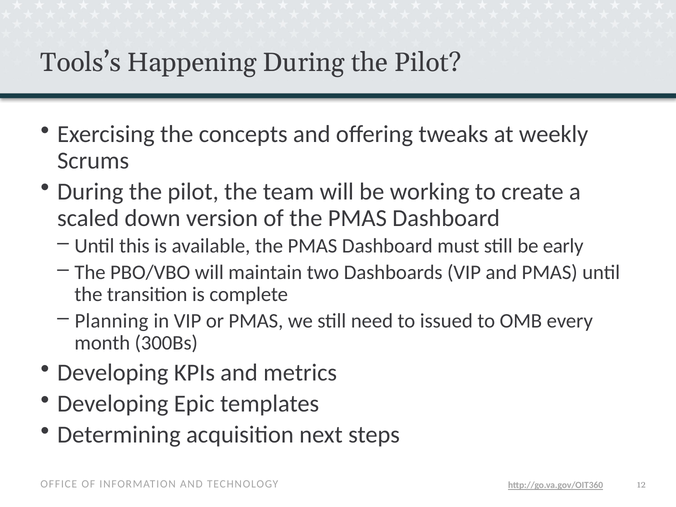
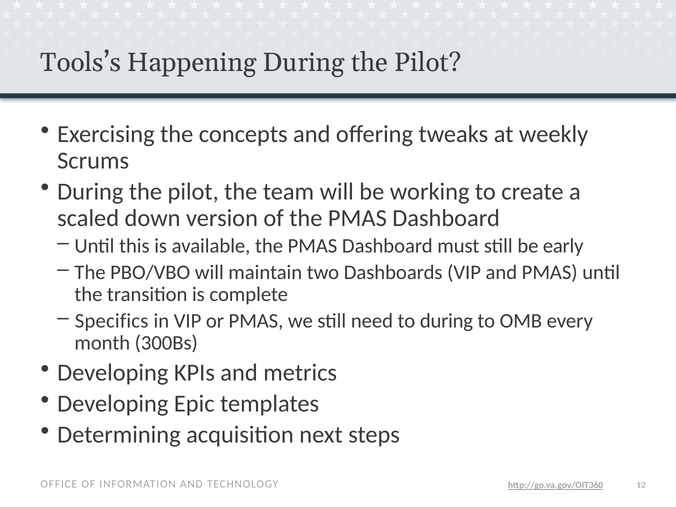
Planning: Planning -> Specifics (112, 321)
to issued: issued -> during (446, 321)
